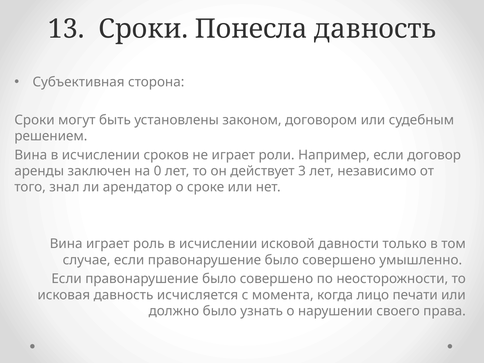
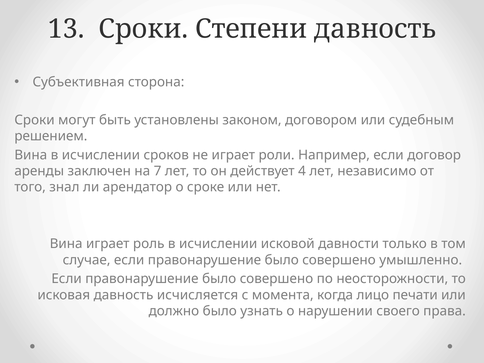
Понесла: Понесла -> Степени (251, 29)
0: 0 -> 7 (158, 171)
3: 3 -> 4 (302, 171)
